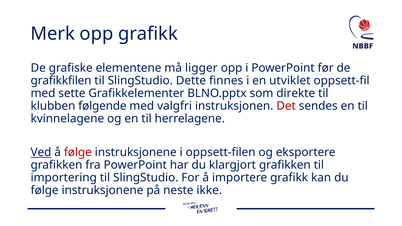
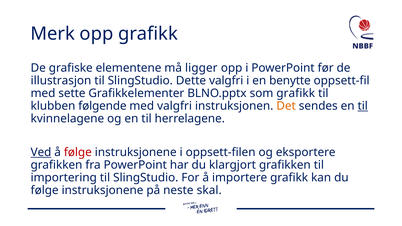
grafikkfilen: grafikkfilen -> illustrasjon (61, 81)
Dette finnes: finnes -> valgfri (226, 81)
utviklet: utviklet -> benytte (290, 81)
som direkte: direkte -> grafikk (296, 93)
Det colour: red -> orange (286, 106)
til underline: none -> present (363, 106)
ikke: ikke -> skal (209, 190)
